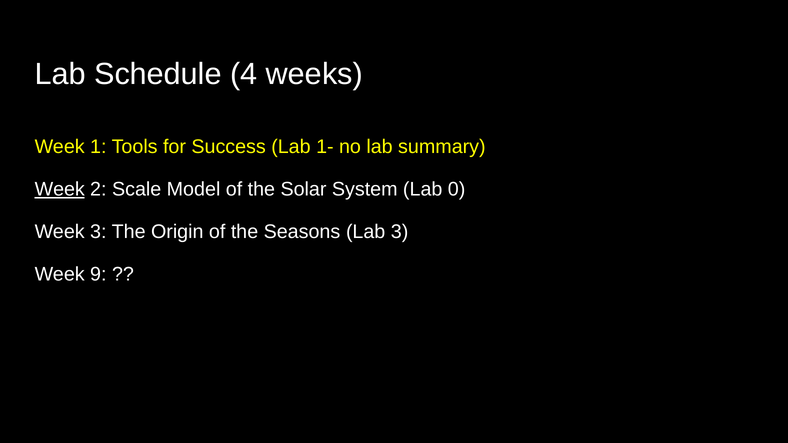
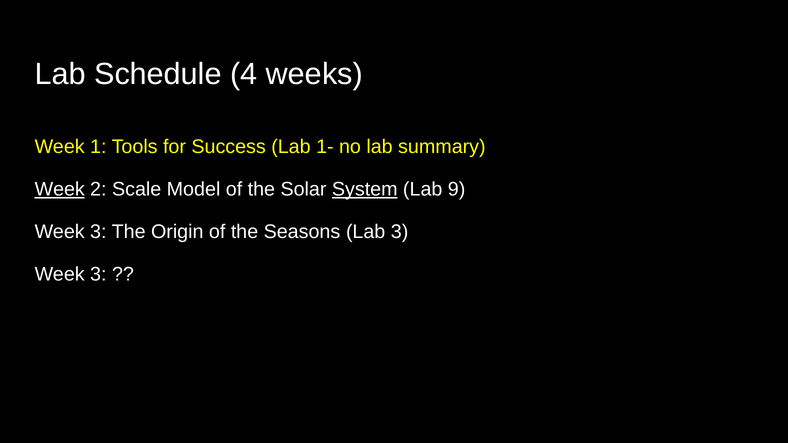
System underline: none -> present (365, 189)
0: 0 -> 9 (457, 189)
9: 9 -> 3 (98, 274)
